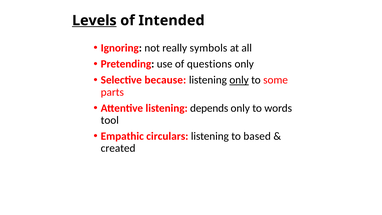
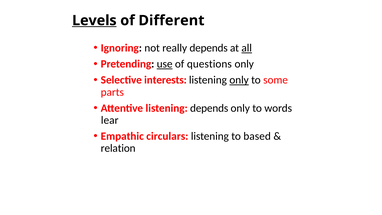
Intended: Intended -> Different (171, 20)
really symbols: symbols -> depends (209, 48)
all underline: none -> present (247, 48)
use underline: none -> present (165, 64)
because: because -> interests (165, 80)
tool: tool -> lear (110, 120)
created: created -> relation (118, 148)
